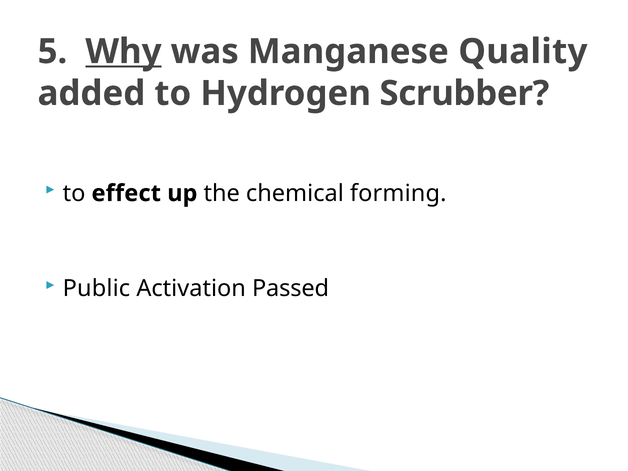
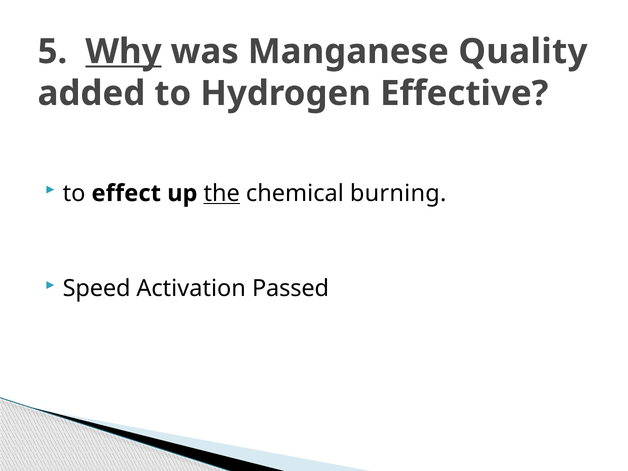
Scrubber: Scrubber -> Effective (464, 93)
the underline: none -> present (222, 193)
forming: forming -> burning (398, 193)
Public: Public -> Speed (97, 289)
